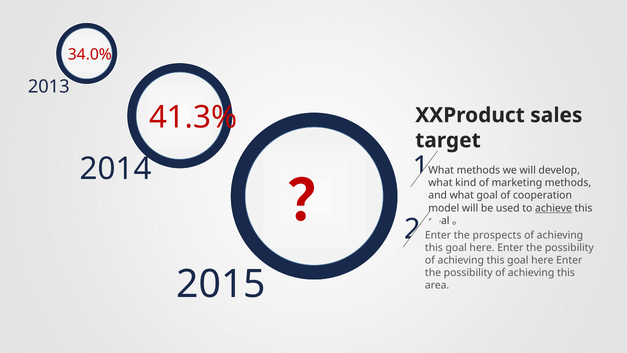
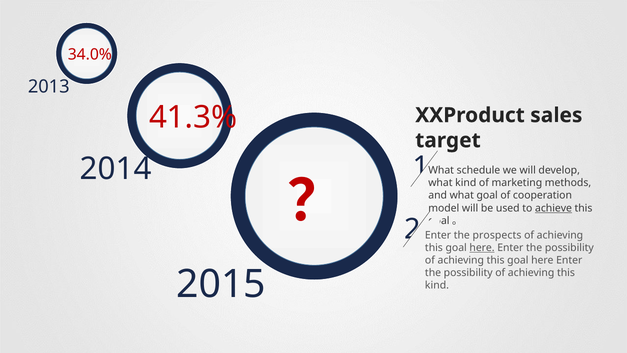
What methods: methods -> schedule (478, 170)
here underline: none -> present (482, 248)
area: area -> kind (437, 285)
